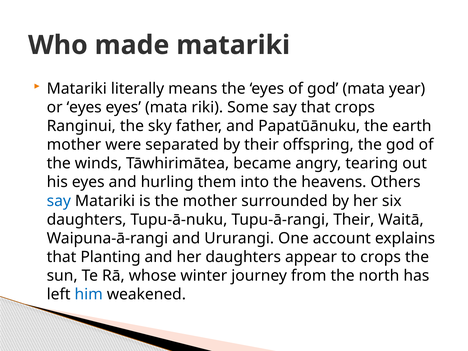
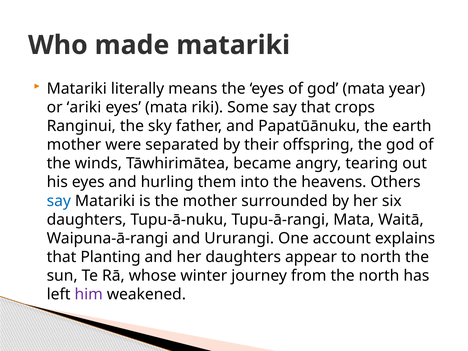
or eyes: eyes -> ariki (84, 107)
Tupu-ā-rangi Their: Their -> Mata (354, 220)
to crops: crops -> north (381, 257)
him colour: blue -> purple (89, 294)
